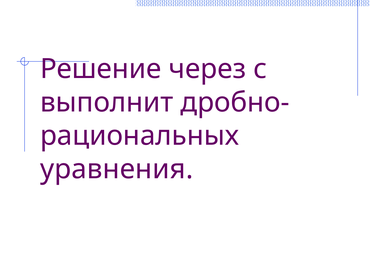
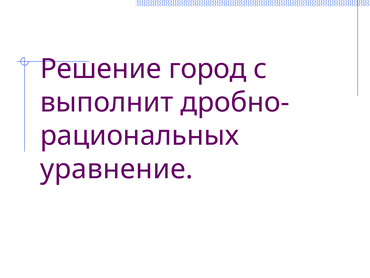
через: через -> город (208, 69)
уравнения: уравнения -> уравнение (117, 169)
